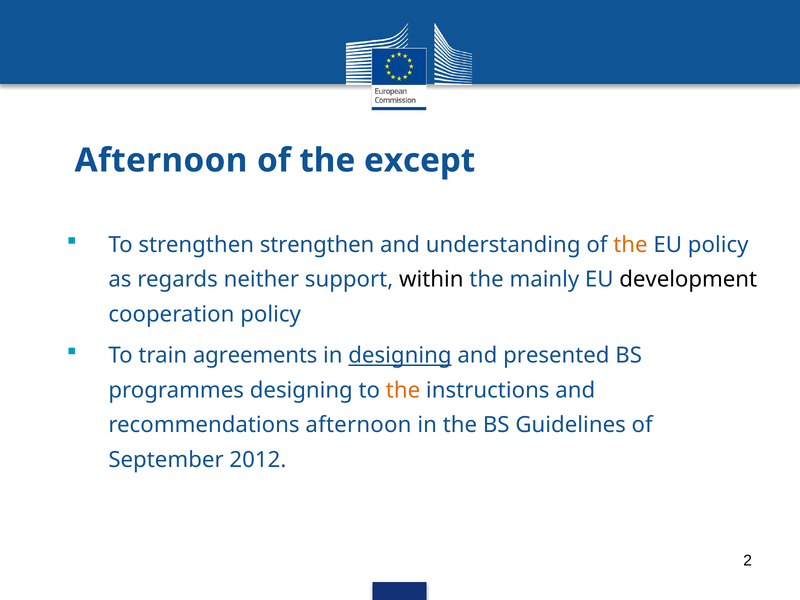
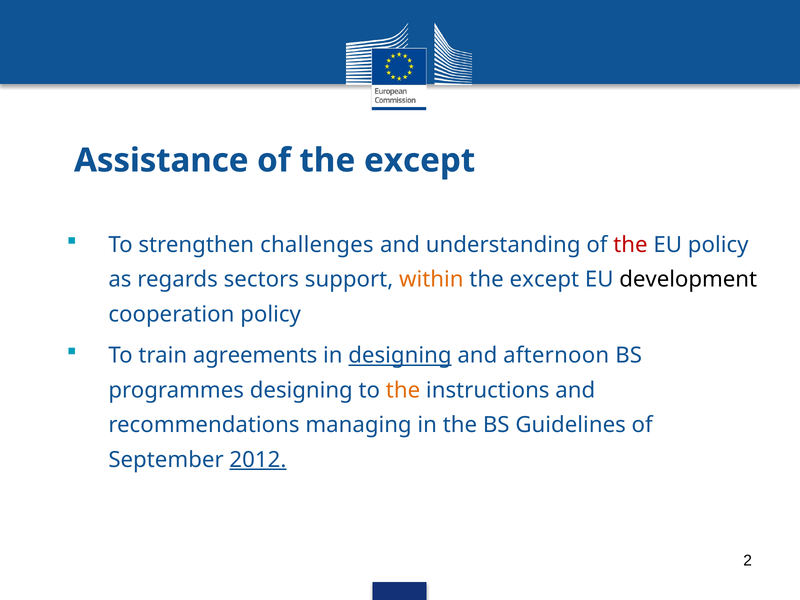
Afternoon: Afternoon -> Assistance (161, 160)
strengthen strengthen: strengthen -> challenges (317, 245)
the colour: orange -> red (630, 245)
neither: neither -> sectors (261, 280)
within colour: black -> orange (431, 280)
mainly: mainly -> except (544, 280)
presented: presented -> afternoon (556, 356)
recommendations afternoon: afternoon -> managing (359, 425)
2012 underline: none -> present (258, 460)
